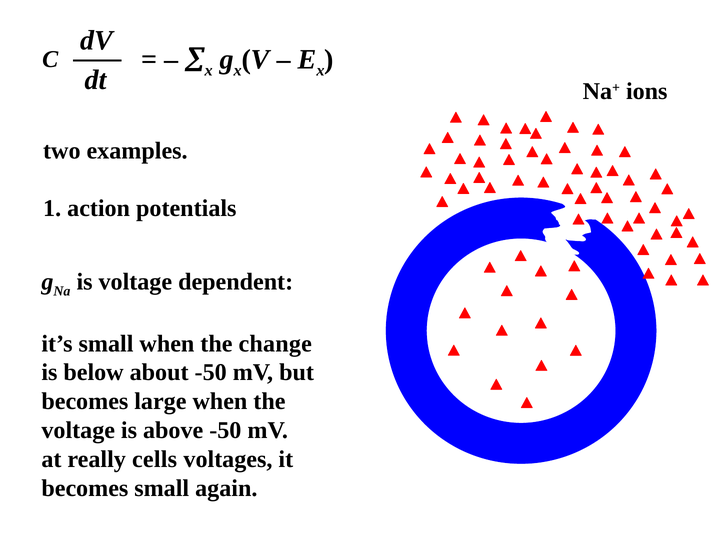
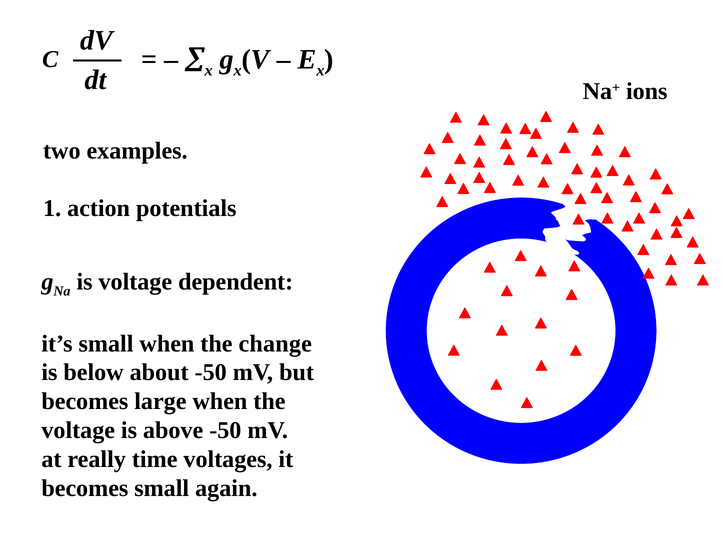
cells: cells -> time (155, 459)
